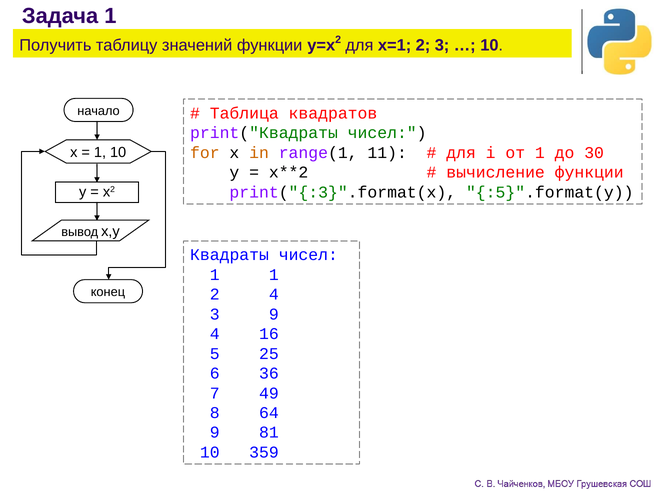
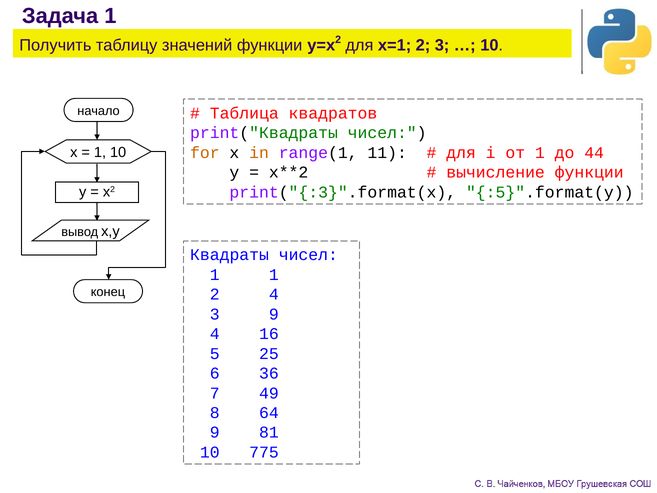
30: 30 -> 44 (594, 153)
359: 359 -> 775 (264, 452)
